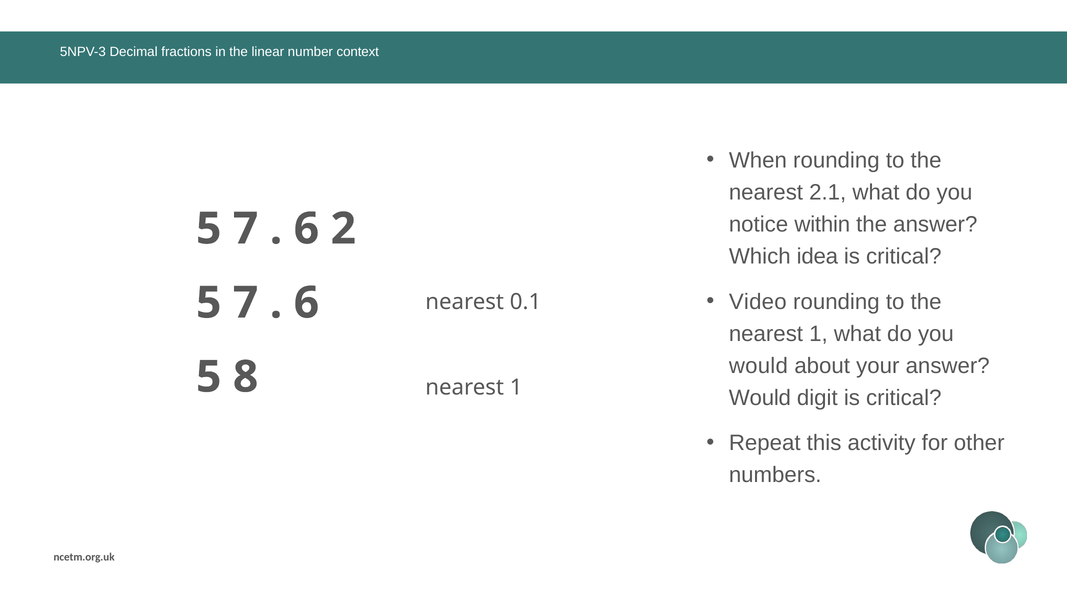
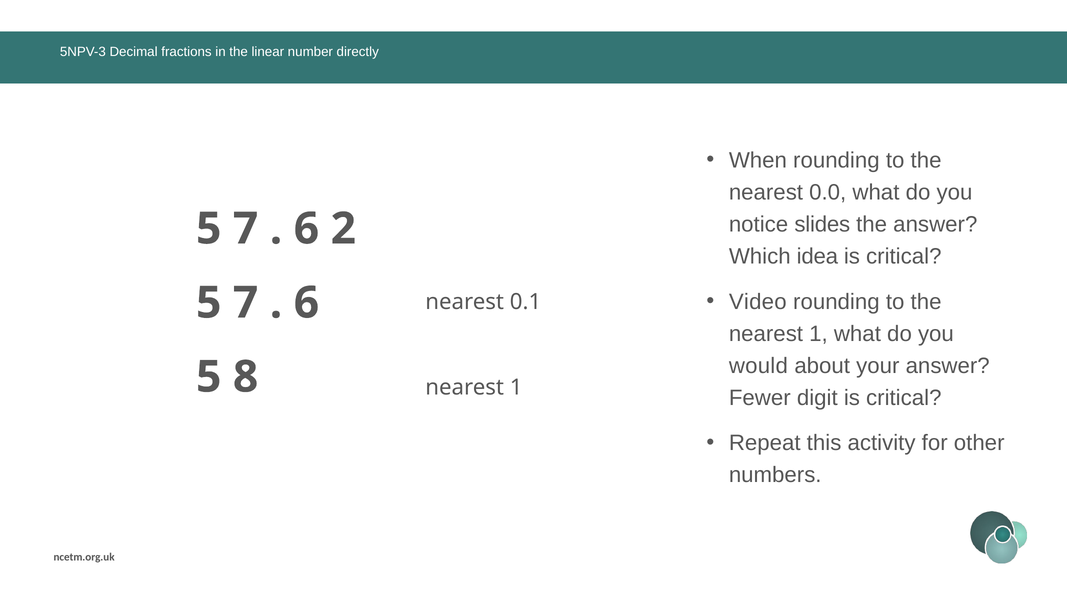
context: context -> directly (358, 52)
2.1: 2.1 -> 0.0 (828, 192)
within: within -> slides (822, 224)
Would: Would -> Fewer (760, 398)
